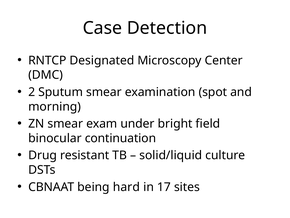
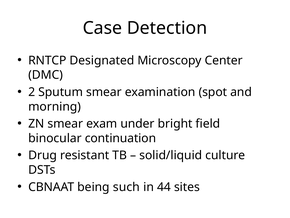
hard: hard -> such (126, 187)
17: 17 -> 44 (164, 187)
